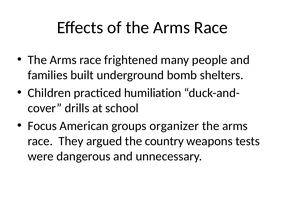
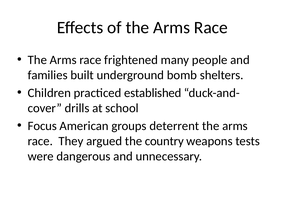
humiliation: humiliation -> established (153, 93)
organizer: organizer -> deterrent (174, 126)
